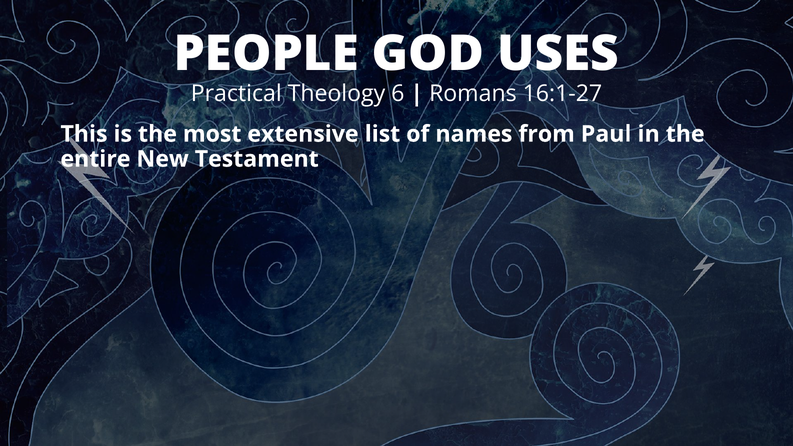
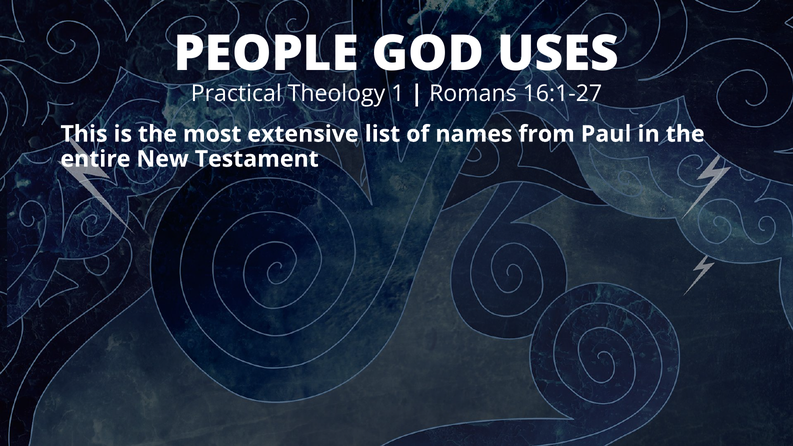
6: 6 -> 1 (398, 93)
